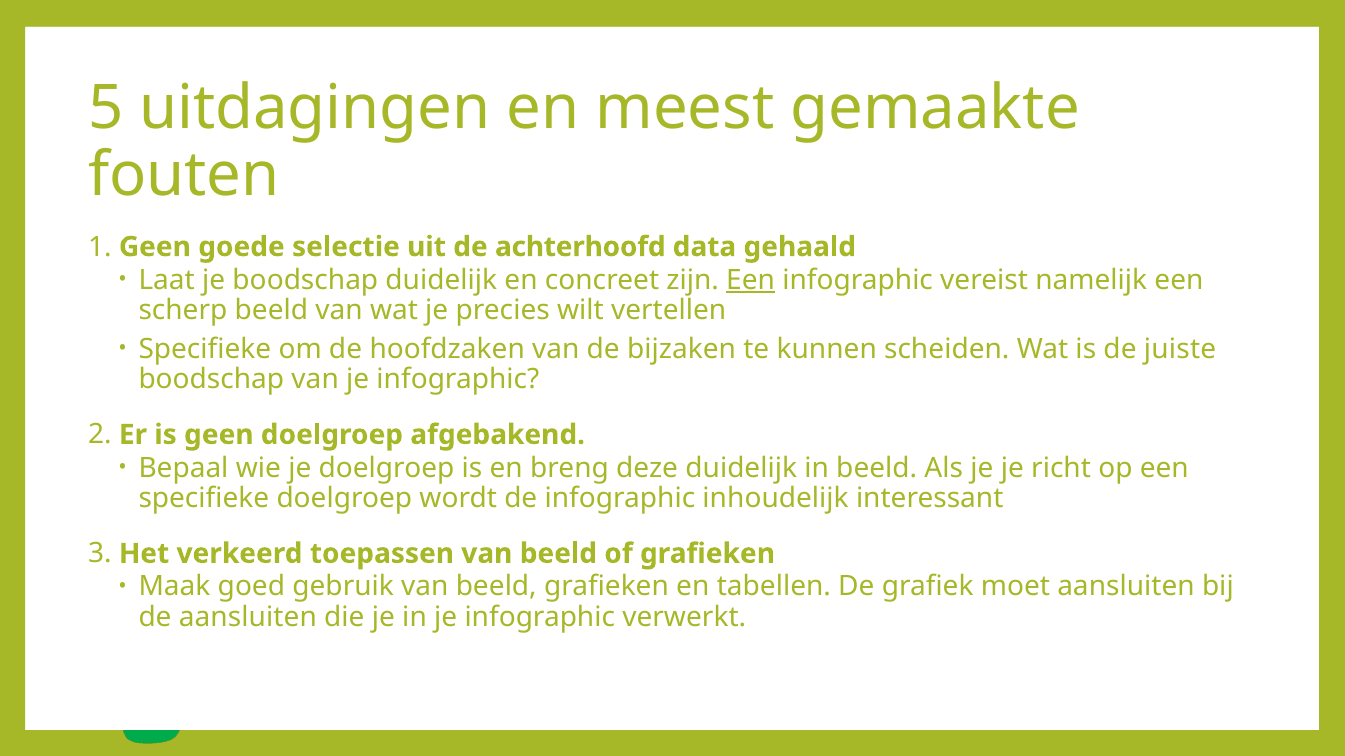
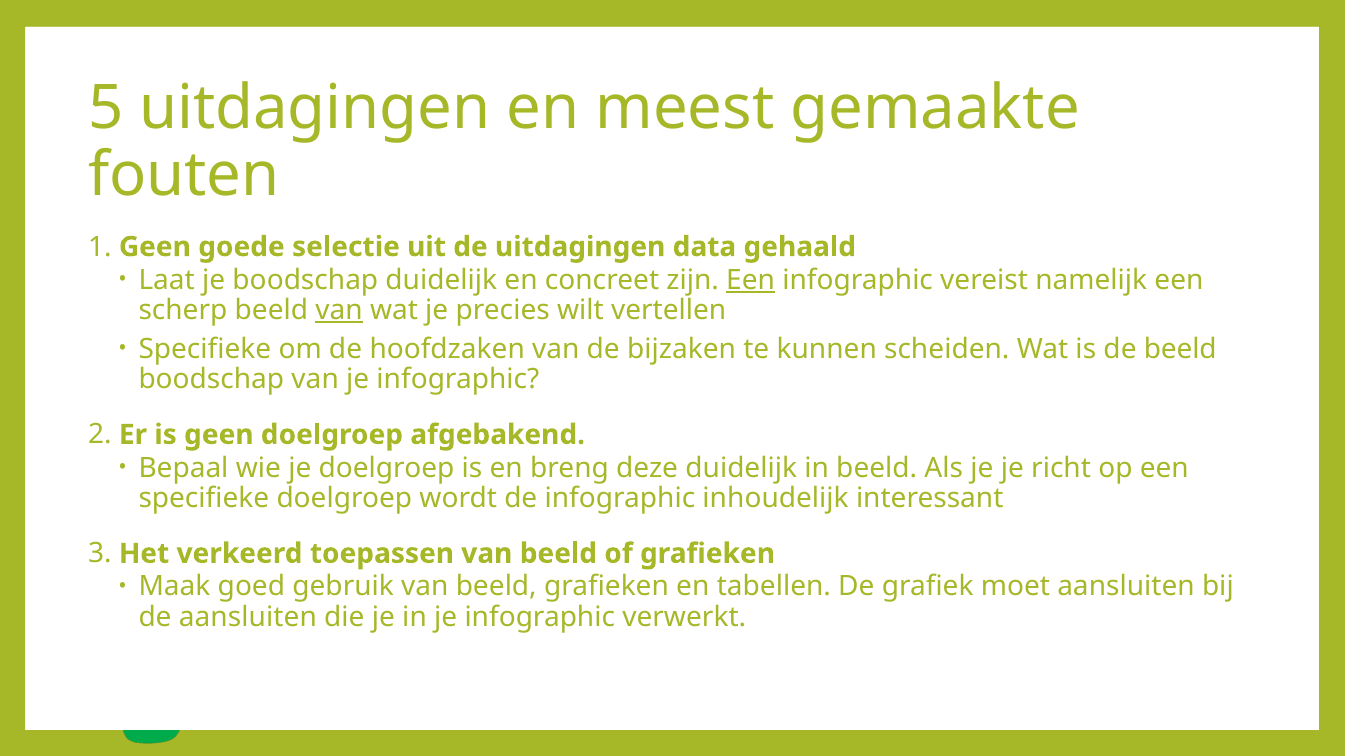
de achterhoofd: achterhoofd -> uitdagingen (580, 247)
van underline: none -> present (339, 310)
de juiste: juiste -> beeld (1180, 349)
